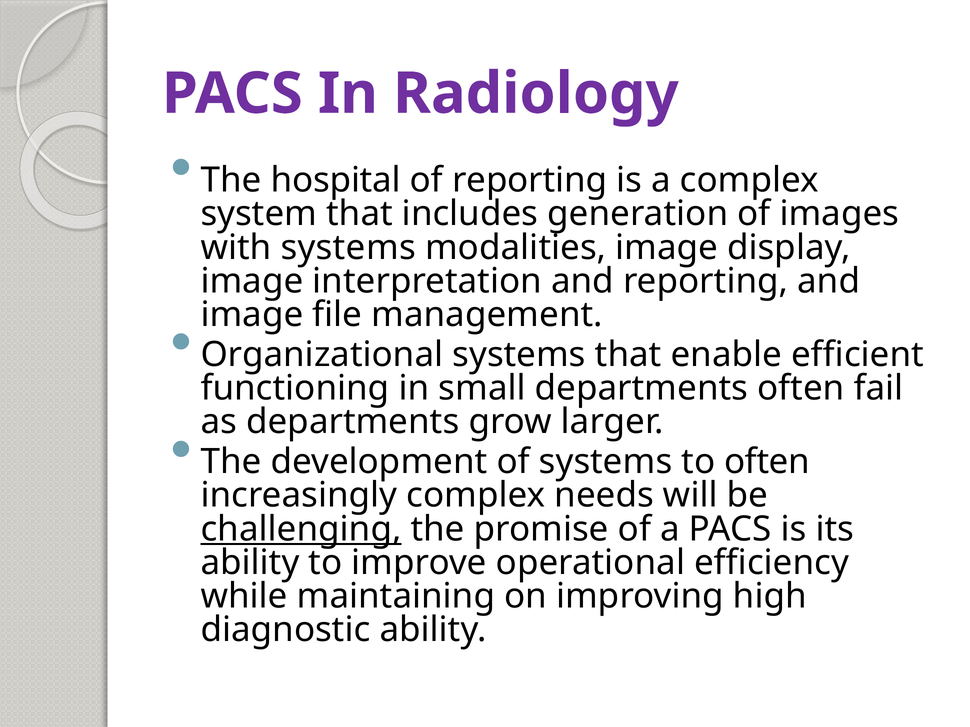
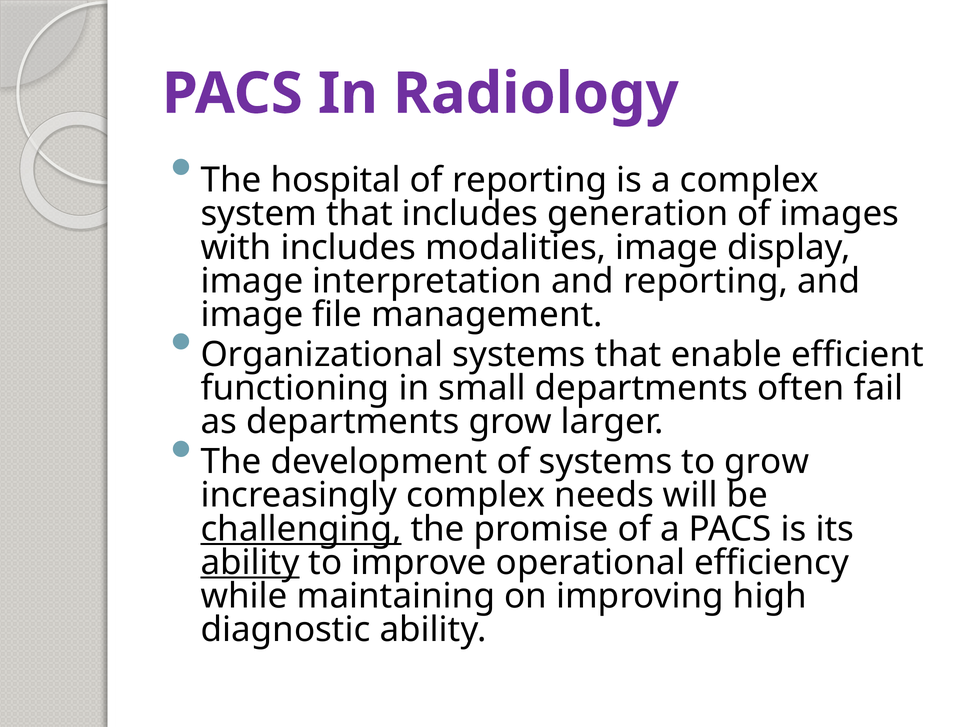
with systems: systems -> includes (348, 248)
to often: often -> grow (767, 462)
ability underline: none -> present (250, 563)
